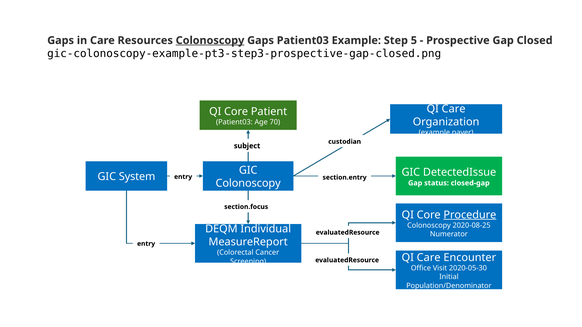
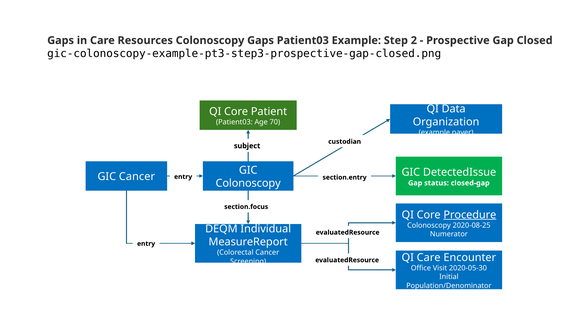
Colonoscopy underline: present -> none (210, 40)
5: 5 -> 2 (414, 40)
Care: Care -> Data (454, 109)
GIC System: System -> Cancer (137, 177)
